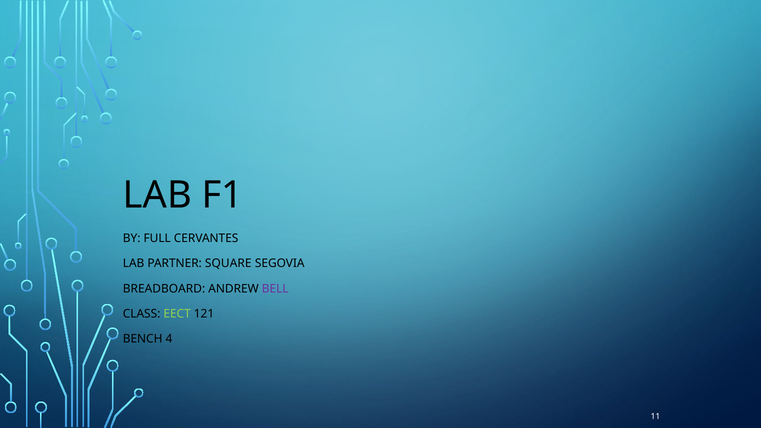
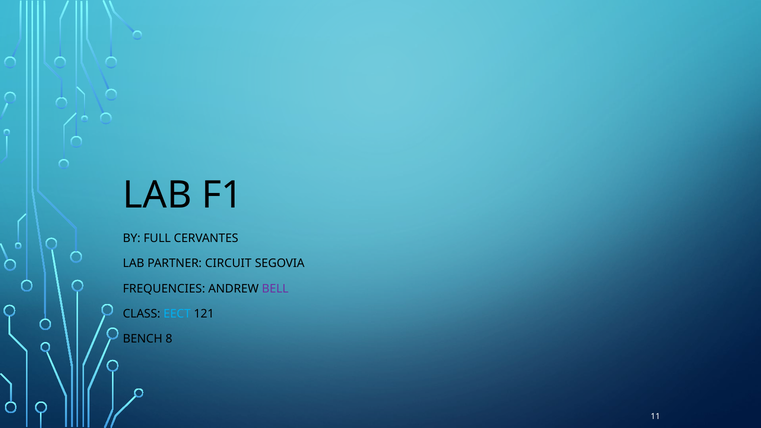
SQUARE: SQUARE -> CIRCUIT (228, 264)
BREADBOARD: BREADBOARD -> FREQUENCIES (164, 289)
EECT colour: light green -> light blue (177, 314)
4: 4 -> 8 (169, 339)
